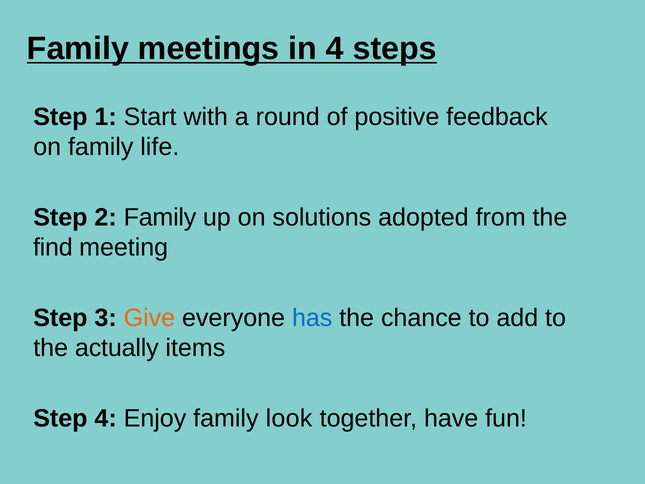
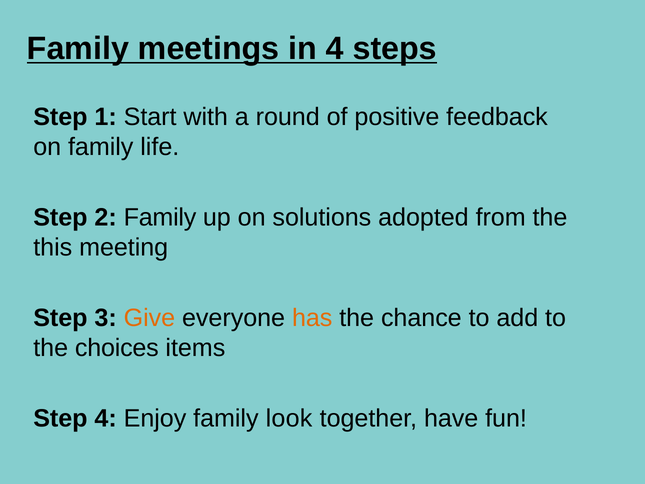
find: find -> this (53, 247)
has colour: blue -> orange (312, 318)
actually: actually -> choices (117, 348)
